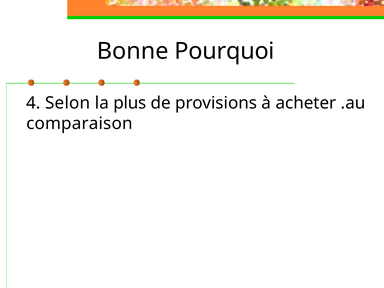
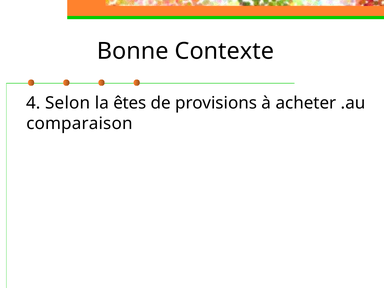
Pourquoi: Pourquoi -> Contexte (224, 51)
plus: plus -> êtes (130, 103)
